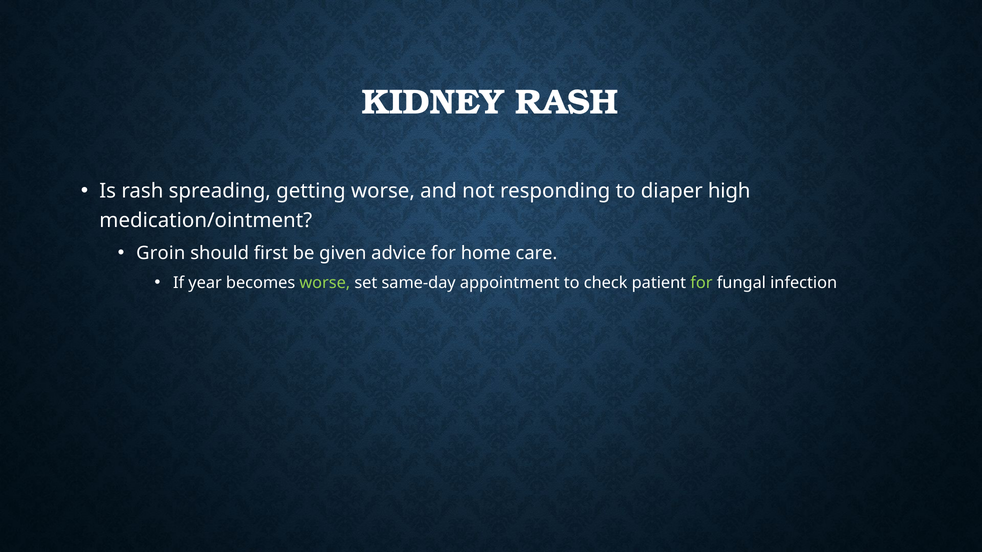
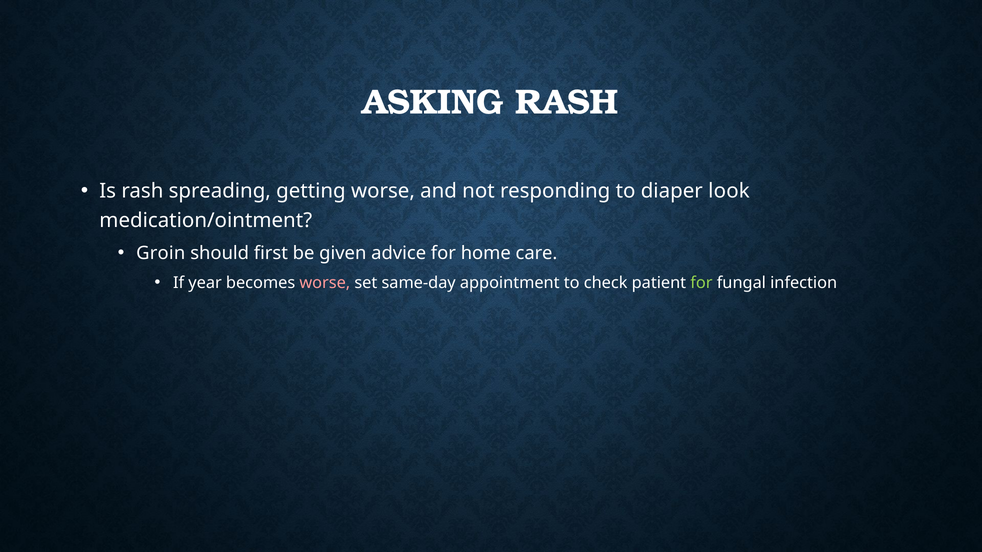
KIDNEY: KIDNEY -> ASKING (433, 102)
high: high -> look (729, 191)
worse colour: light green -> pink (325, 283)
